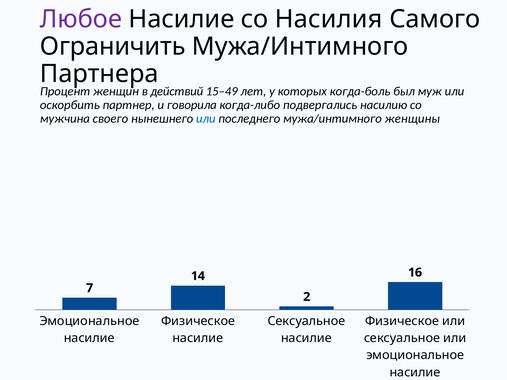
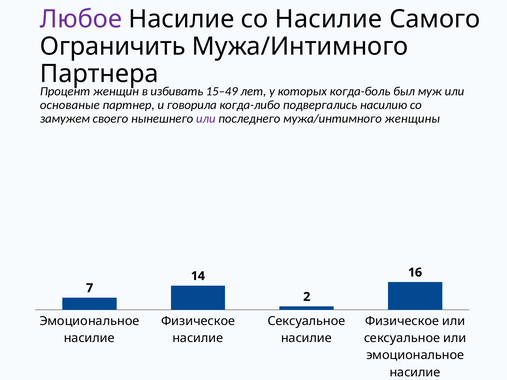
со Насилия: Насилия -> Насилие (329, 19)
действий: действий -> избивать (177, 91)
оскорбить: оскорбить -> основаные (70, 105)
мужчина: мужчина -> замужем (65, 119)
или colour: blue -> purple (206, 119)
